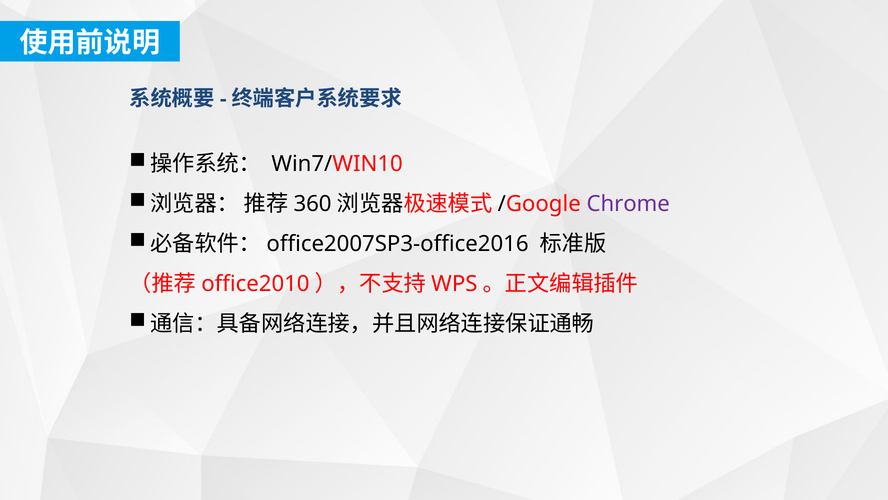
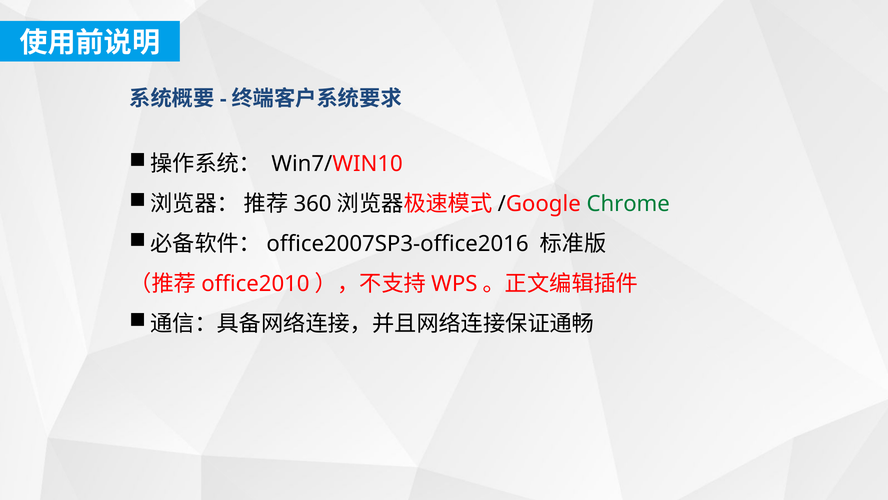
Chrome colour: purple -> green (628, 204)
